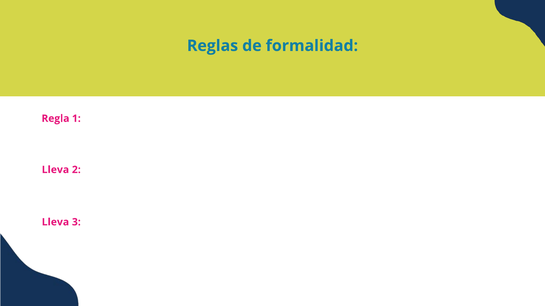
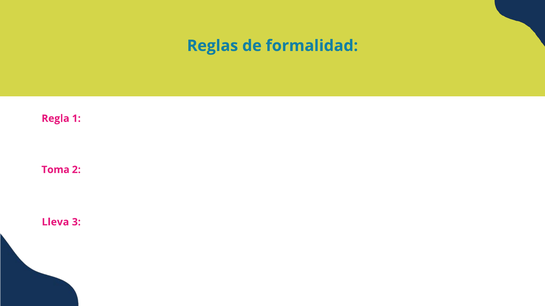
Lleva: Lleva -> Toma (56, 170)
